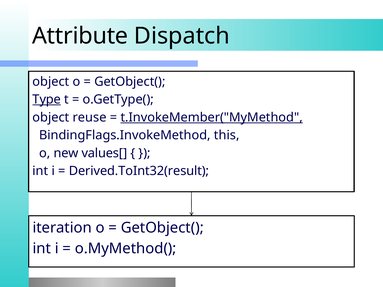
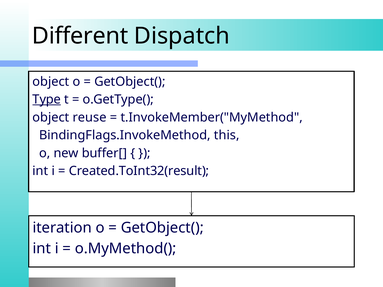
Attribute: Attribute -> Different (80, 36)
t.InvokeMember("MyMethod underline: present -> none (212, 117)
values[: values[ -> buffer[ (104, 153)
Derived.ToInt32(result: Derived.ToInt32(result -> Created.ToInt32(result (139, 171)
